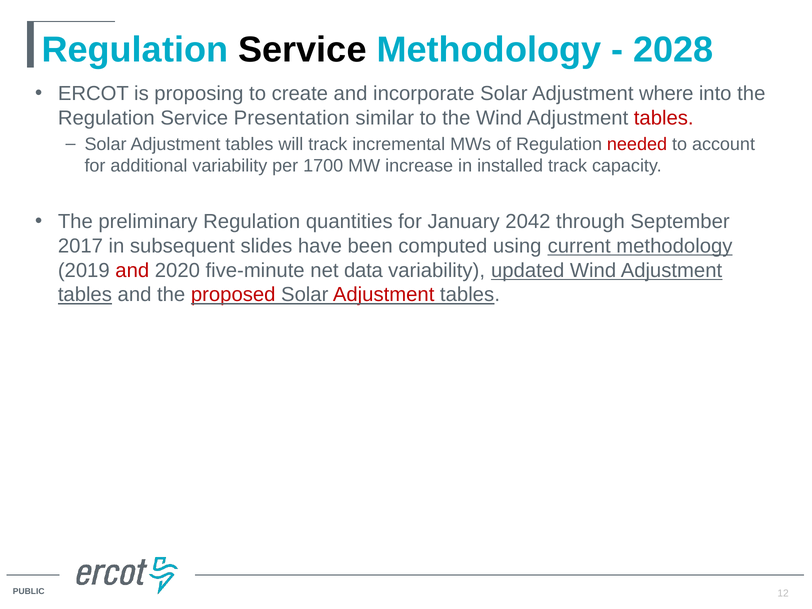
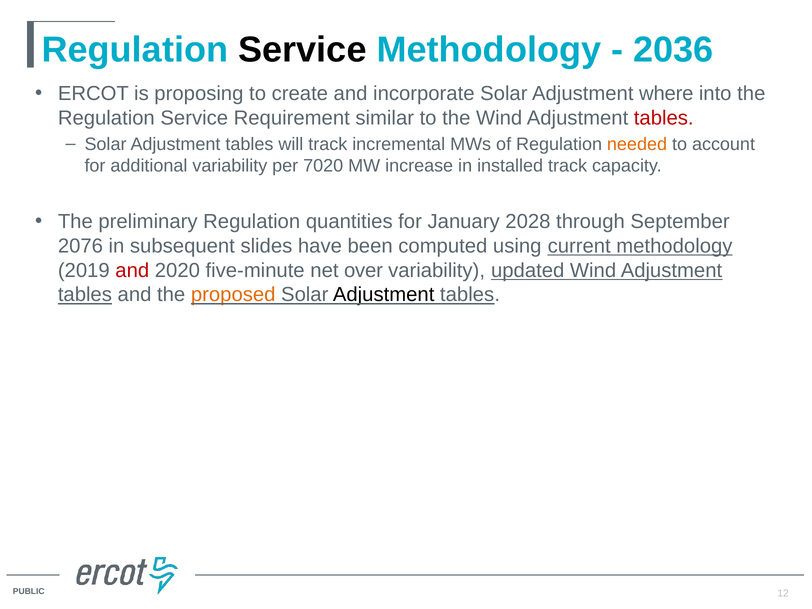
2028: 2028 -> 2036 (673, 50)
Presentation: Presentation -> Requirement (292, 118)
needed colour: red -> orange (637, 144)
1700: 1700 -> 7020 (323, 166)
2042: 2042 -> 2028 (528, 222)
2017: 2017 -> 2076 (80, 246)
data: data -> over (363, 270)
proposed colour: red -> orange (233, 295)
Adjustment colour: red -> black (384, 295)
